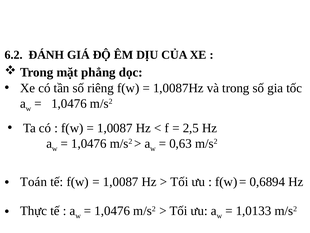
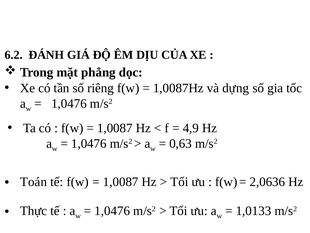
và trong: trong -> dựng (236, 88)
2,5: 2,5 -> 4,9 (191, 128)
0,6894: 0,6894 -> 2,0636 (267, 181)
